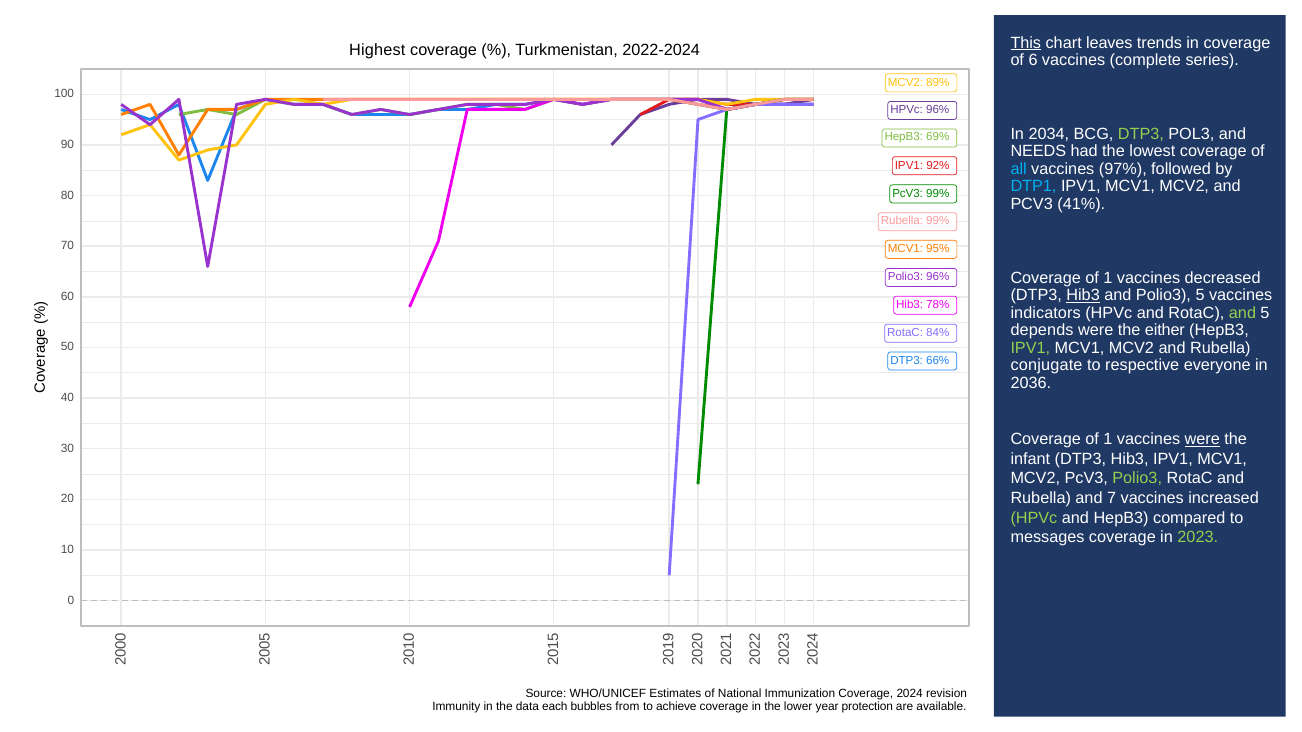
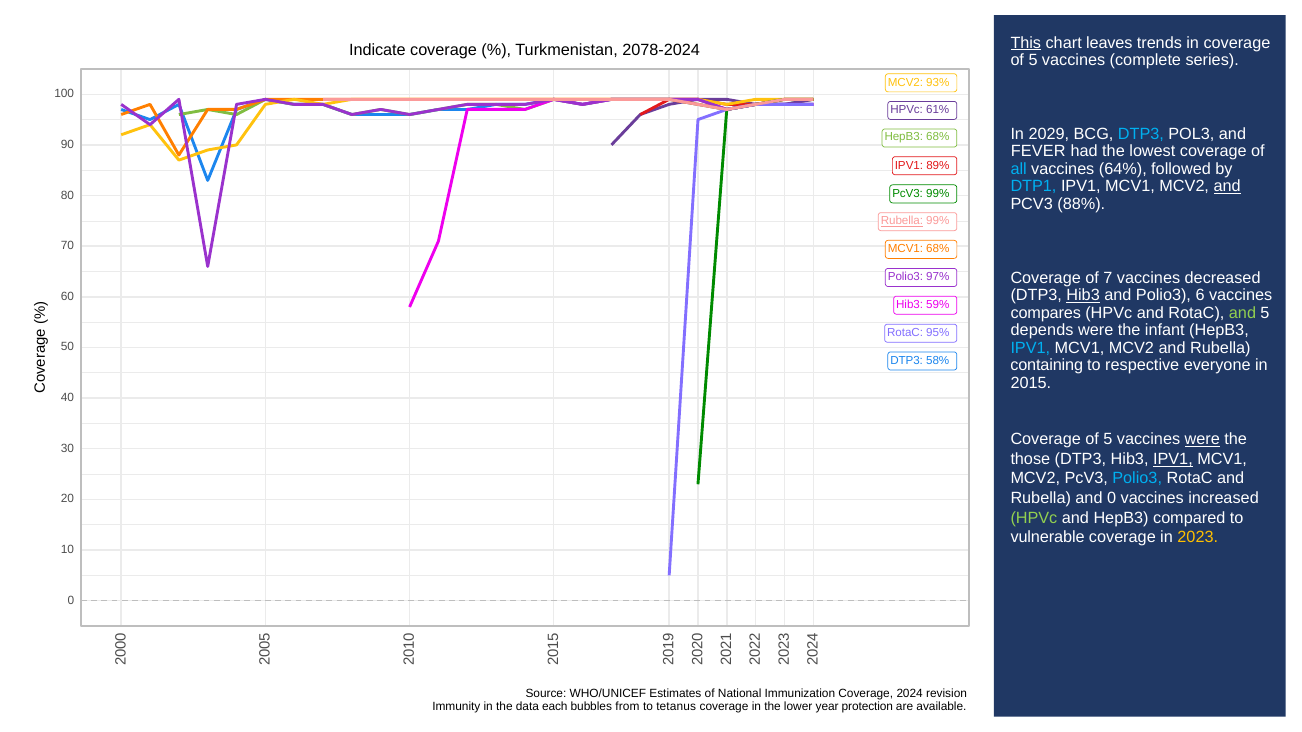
Highest: Highest -> Indicate (377, 50)
2022-2024: 2022-2024 -> 2078-2024 (661, 50)
6: 6 -> 5 (1033, 60)
89%: 89% -> 93% (938, 82)
HPVc 96%: 96% -> 61% (938, 110)
2034: 2034 -> 2029 (1049, 134)
DTP3 colour: light green -> light blue (1141, 134)
HepB3 69%: 69% -> 68% (938, 137)
NEEDS: NEEDS -> FEVER (1038, 152)
92%: 92% -> 89% (938, 165)
97%: 97% -> 64% (1123, 169)
and underline: none -> present (1227, 187)
41%: 41% -> 88% (1081, 204)
Rubella underline: none -> present (902, 221)
MCV1 95%: 95% -> 68% (938, 249)
1: 1 -> 7 (1108, 278)
Polio3 96%: 96% -> 97% (938, 277)
Polio3 5: 5 -> 6 (1200, 295)
78%: 78% -> 59% (938, 305)
indicators: indicators -> compares (1046, 313)
either: either -> infant (1165, 331)
84%: 84% -> 95% (938, 333)
IPV1 colour: light green -> light blue (1030, 348)
66%: 66% -> 58% (938, 361)
conjugate: conjugate -> containing (1047, 366)
2036: 2036 -> 2015 (1031, 383)
1: 1 -> 5 (1108, 440)
infant: infant -> those (1030, 459)
IPV1 underline: none -> present (1173, 459)
Polio3 colour: light green -> light blue (1137, 479)
and 7: 7 -> 0 (1112, 498)
messages: messages -> vulnerable (1048, 537)
2023 colour: light green -> yellow (1198, 537)
achieve: achieve -> tetanus (676, 707)
